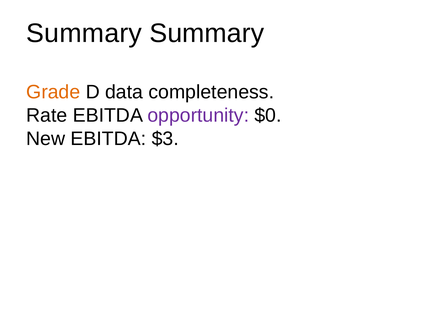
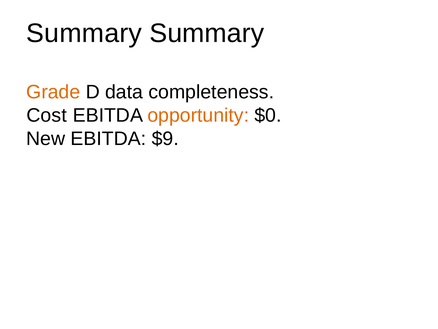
Rate: Rate -> Cost (47, 115)
opportunity colour: purple -> orange (198, 115)
$3: $3 -> $9 (165, 139)
